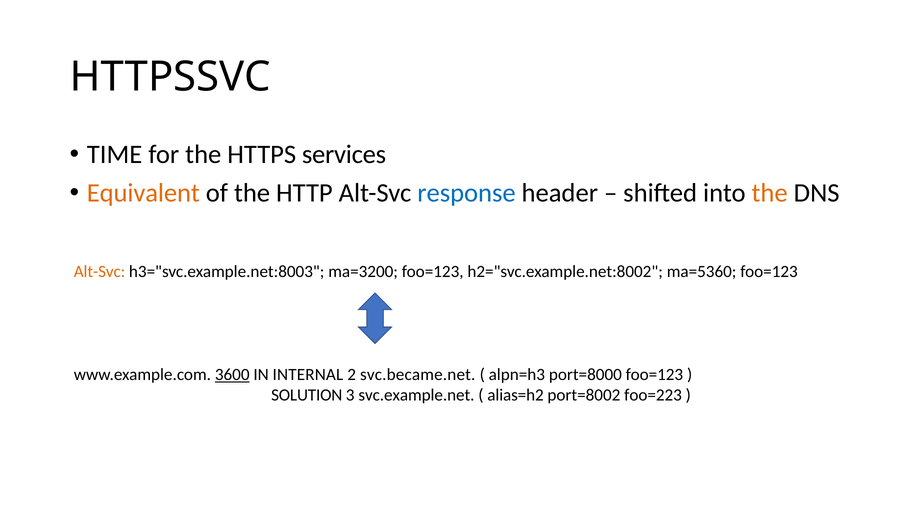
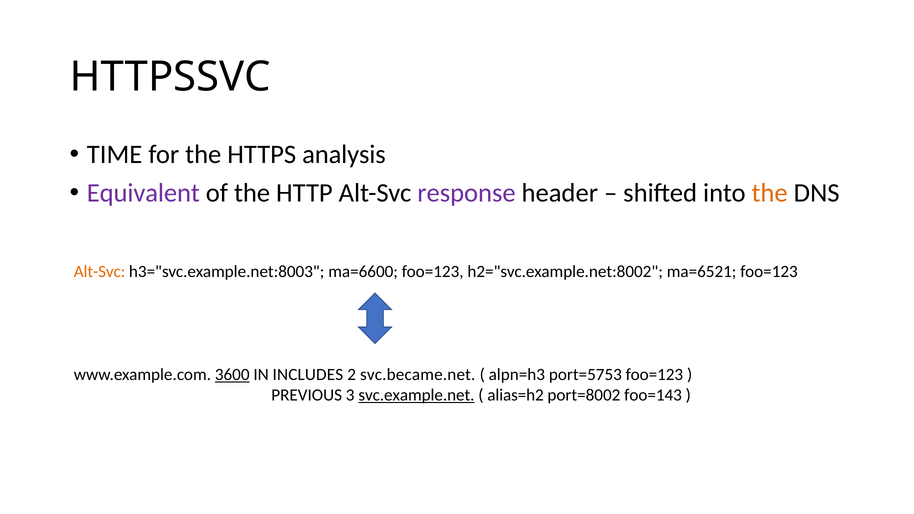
services: services -> analysis (344, 155)
Equivalent colour: orange -> purple (143, 193)
response colour: blue -> purple (467, 193)
ma=3200: ma=3200 -> ma=6600 (363, 272)
ma=5360: ma=5360 -> ma=6521 (702, 272)
INTERNAL: INTERNAL -> INCLUDES (308, 375)
port=8000: port=8000 -> port=5753 (585, 375)
SOLUTION: SOLUTION -> PREVIOUS (307, 395)
svc.example.net underline: none -> present (416, 395)
foo=223: foo=223 -> foo=143 (653, 395)
